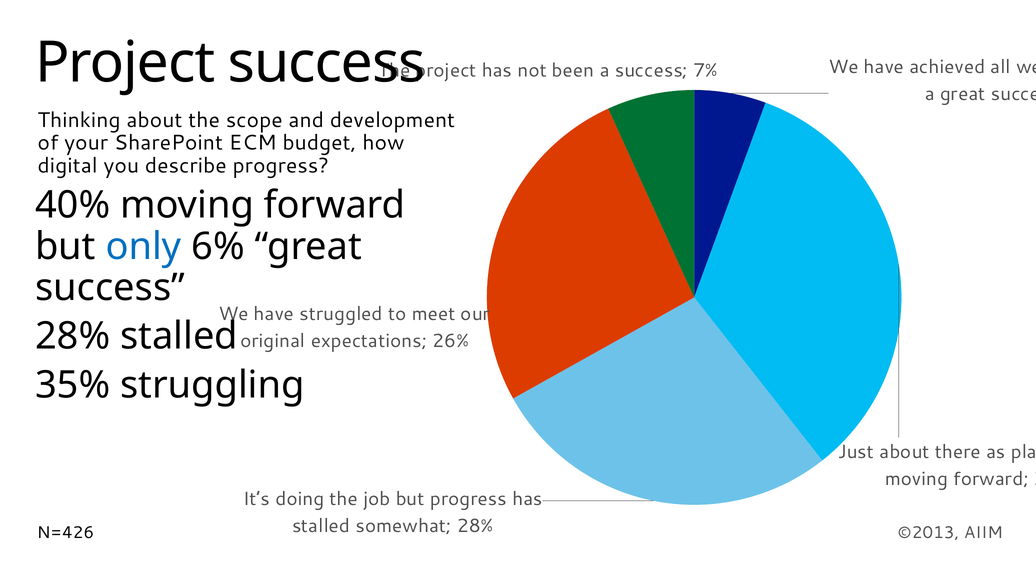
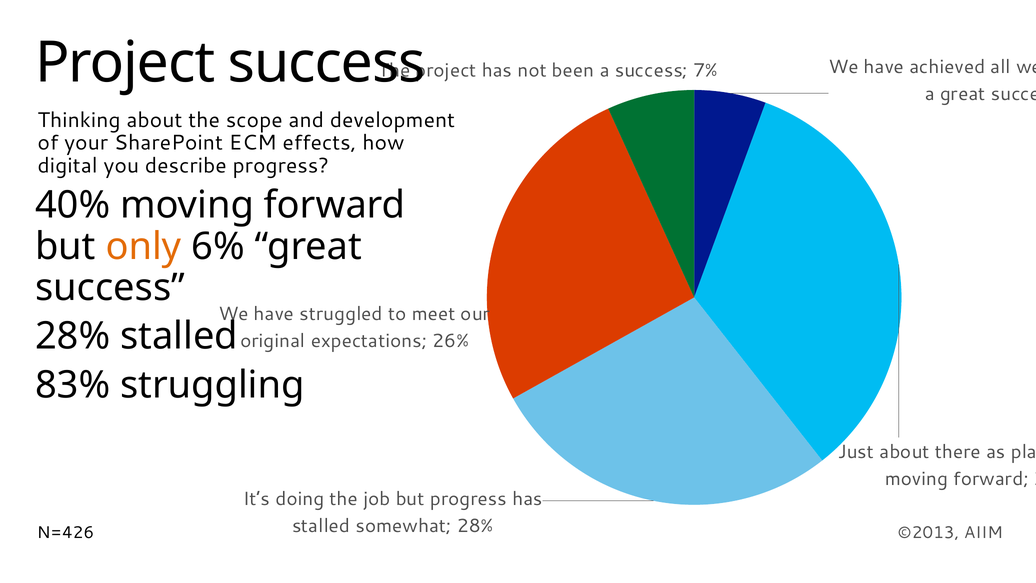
budget: budget -> effects (319, 143)
only colour: blue -> orange (144, 246)
35%: 35% -> 83% (73, 385)
